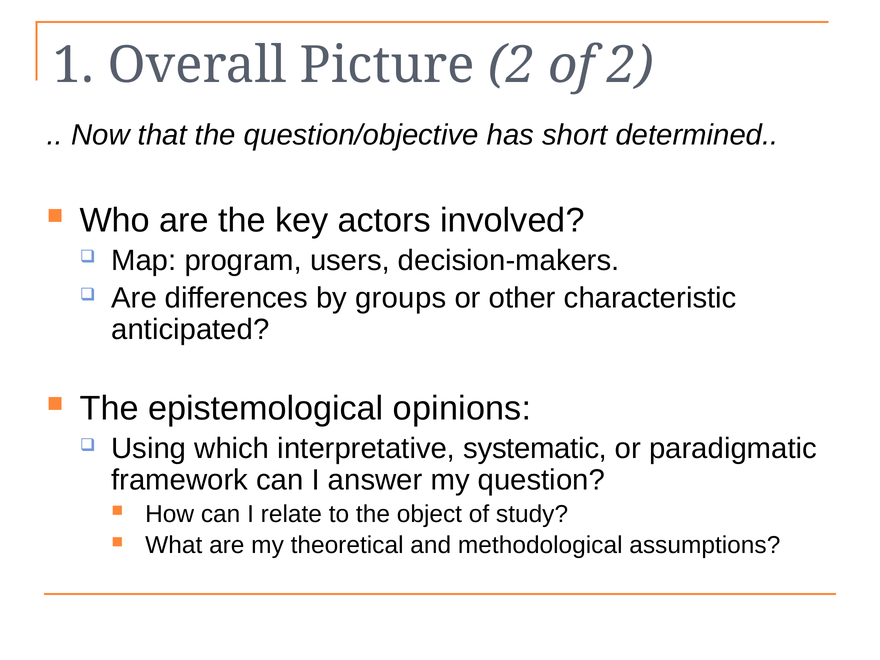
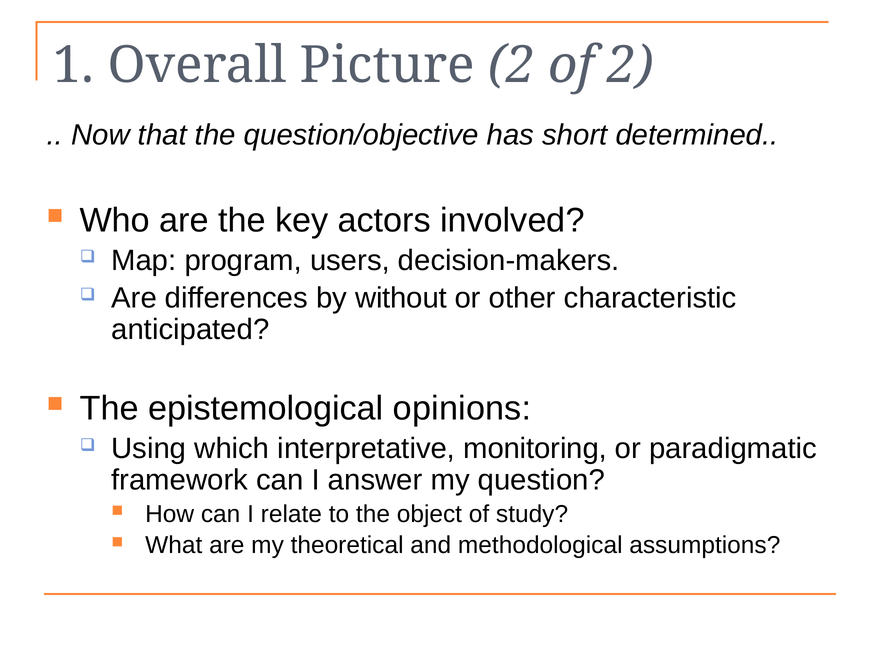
groups: groups -> without (401, 298)
systematic: systematic -> monitoring (535, 449)
